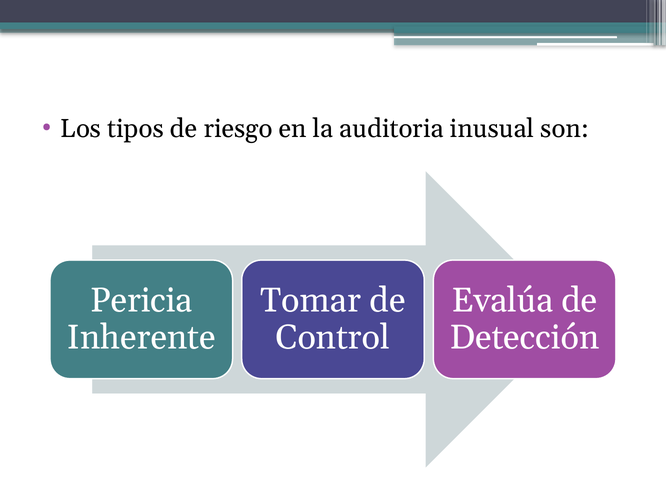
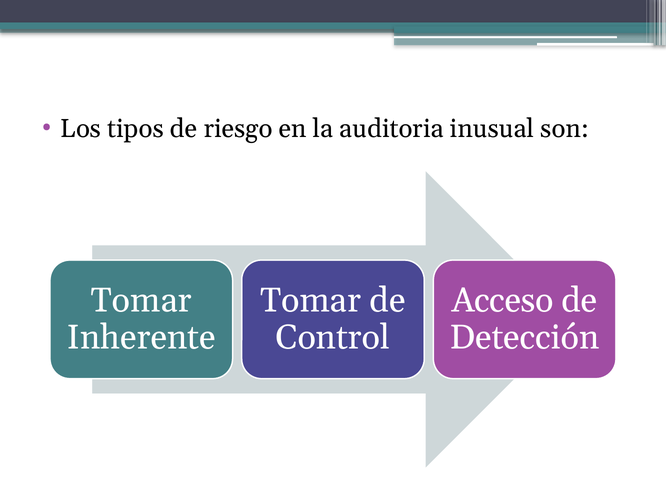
Pericia: Pericia -> Tomar (141, 300)
Evalúa: Evalúa -> Acceso (503, 300)
